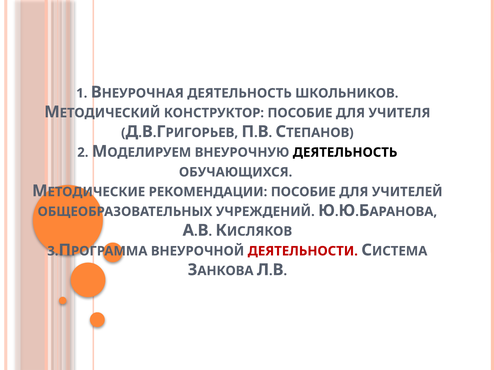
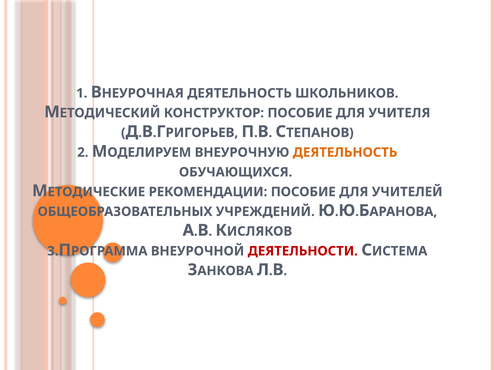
ДЕЯТЕЛЬНОСТЬ colour: black -> orange (345, 153)
